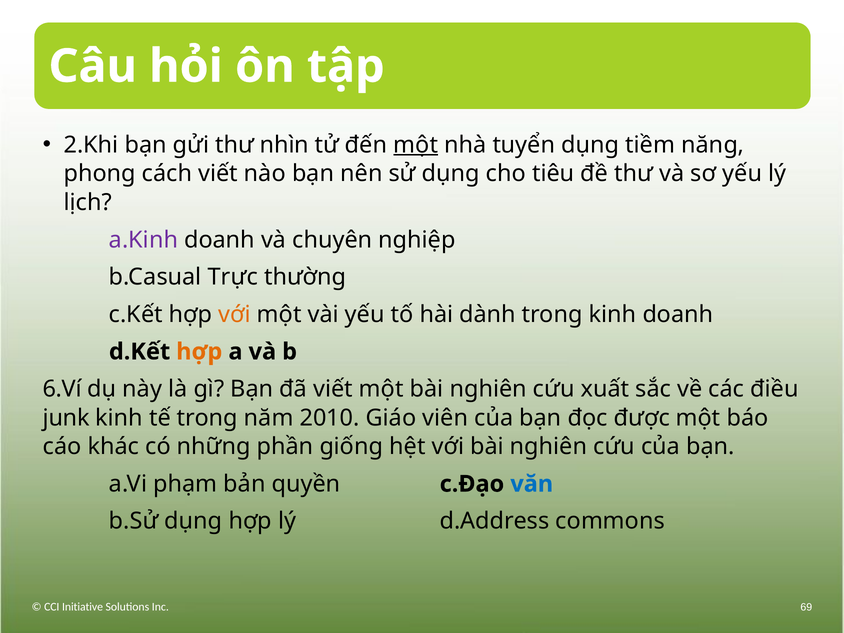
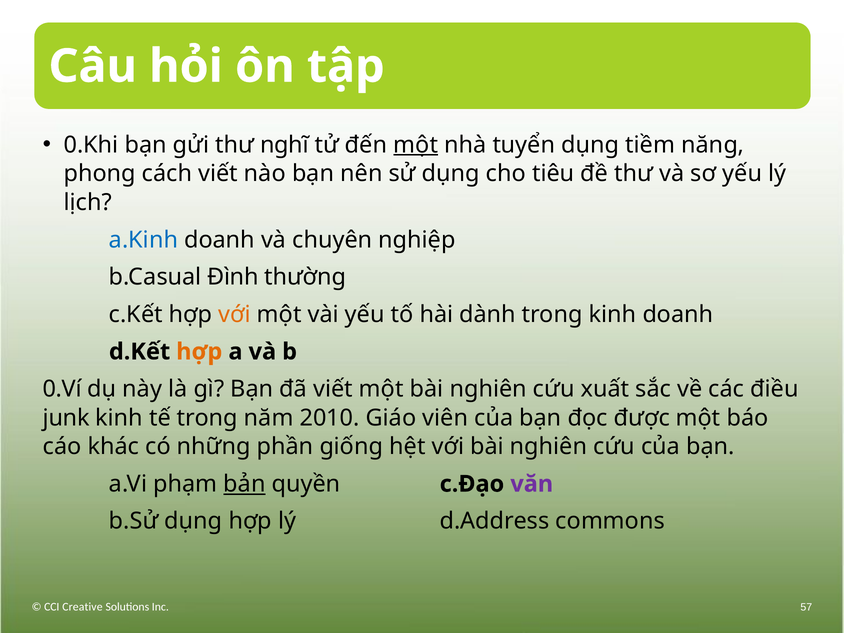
2.Khi: 2.Khi -> 0.Khi (91, 145)
nhìn: nhìn -> nghĩ (284, 145)
a.Kinh colour: purple -> blue (143, 240)
Trực: Trực -> Đình (233, 277)
6.Ví: 6.Ví -> 0.Ví (62, 389)
bản underline: none -> present (244, 484)
văn colour: blue -> purple (532, 484)
Initiative: Initiative -> Creative (82, 607)
69: 69 -> 57 (806, 607)
